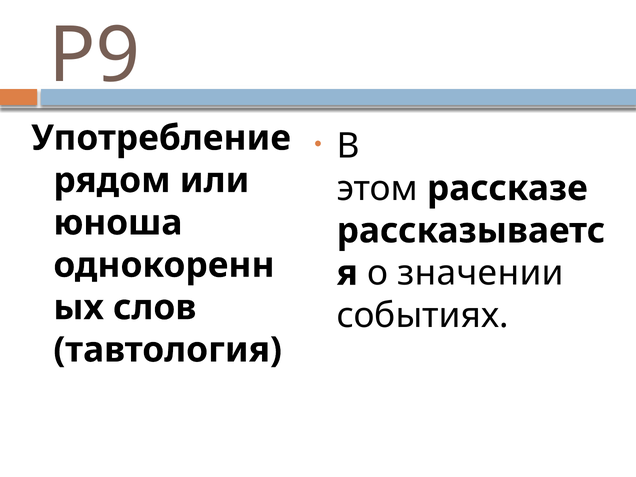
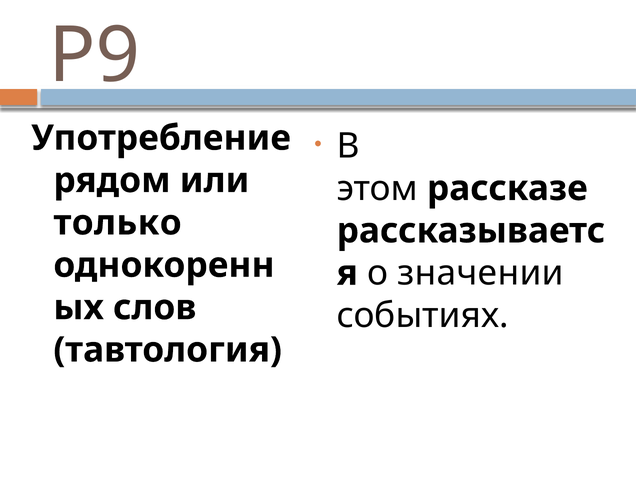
юноша: юноша -> только (118, 223)
